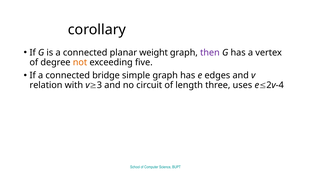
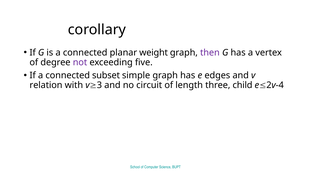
not colour: orange -> purple (80, 62)
bridge: bridge -> subset (106, 75)
uses: uses -> child (243, 85)
